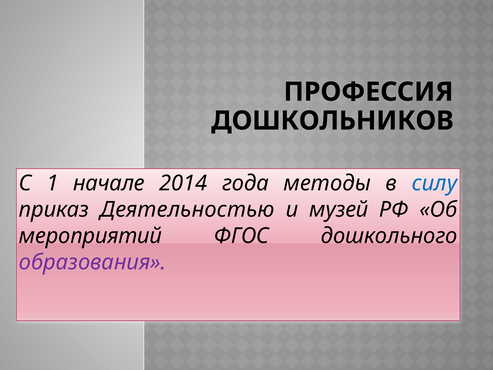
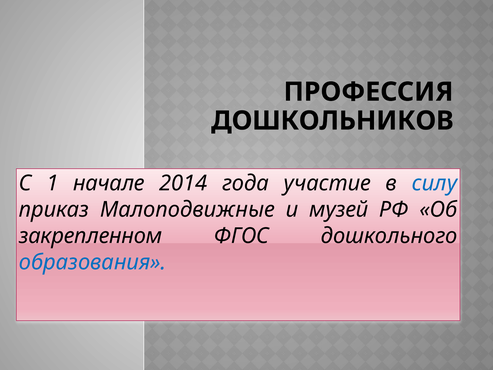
методы: методы -> участие (327, 183)
Деятельностью: Деятельностью -> Малоподвижные (187, 209)
мероприятий: мероприятий -> закрепленном (91, 236)
образования colour: purple -> blue (93, 262)
